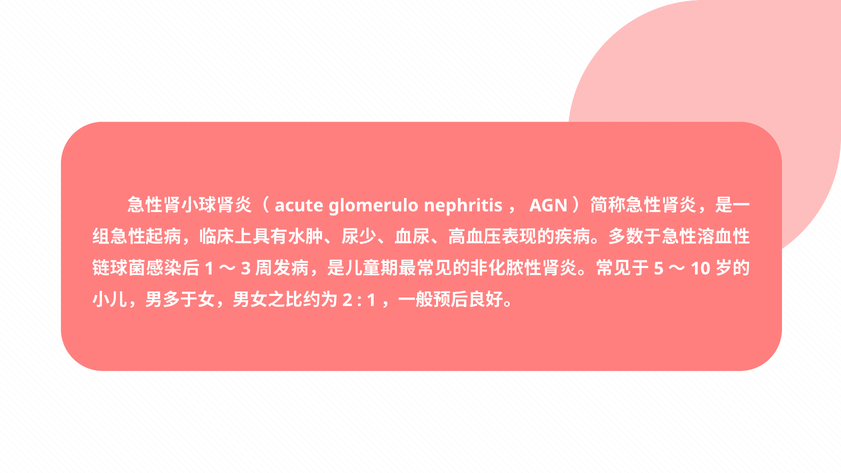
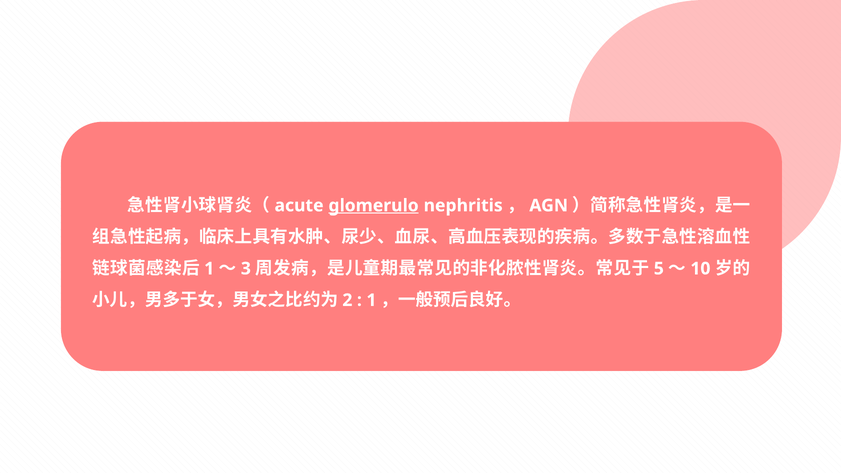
glomerulo underline: none -> present (374, 206)
